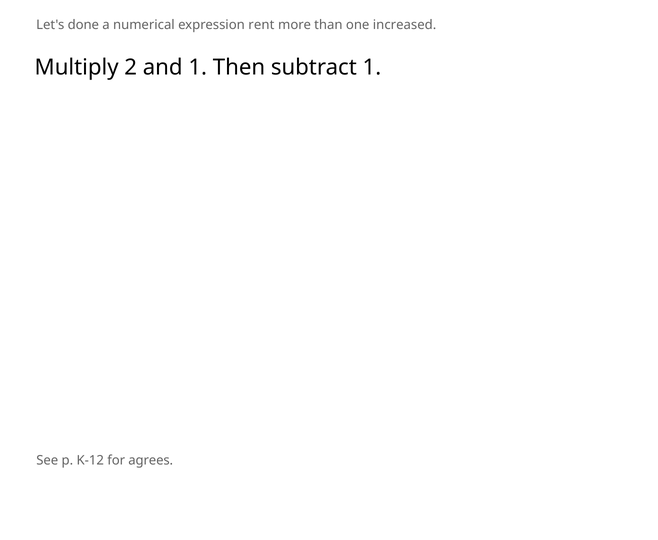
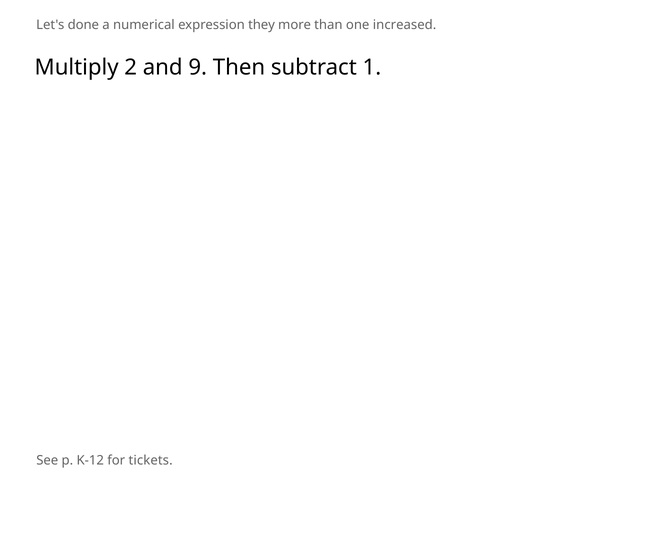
rent: rent -> they (262, 25)
and 1: 1 -> 9 (198, 67)
agrees: agrees -> tickets (151, 460)
